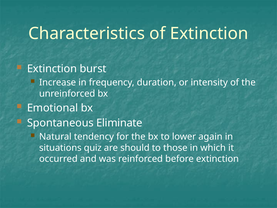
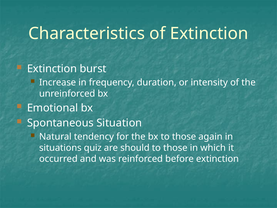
Eliminate: Eliminate -> Situation (119, 123)
bx to lower: lower -> those (184, 137)
